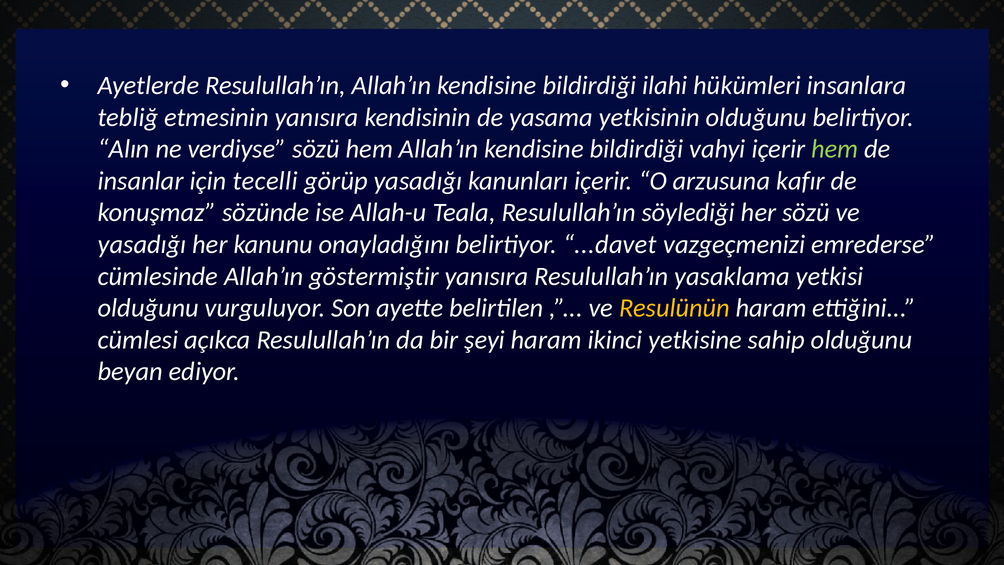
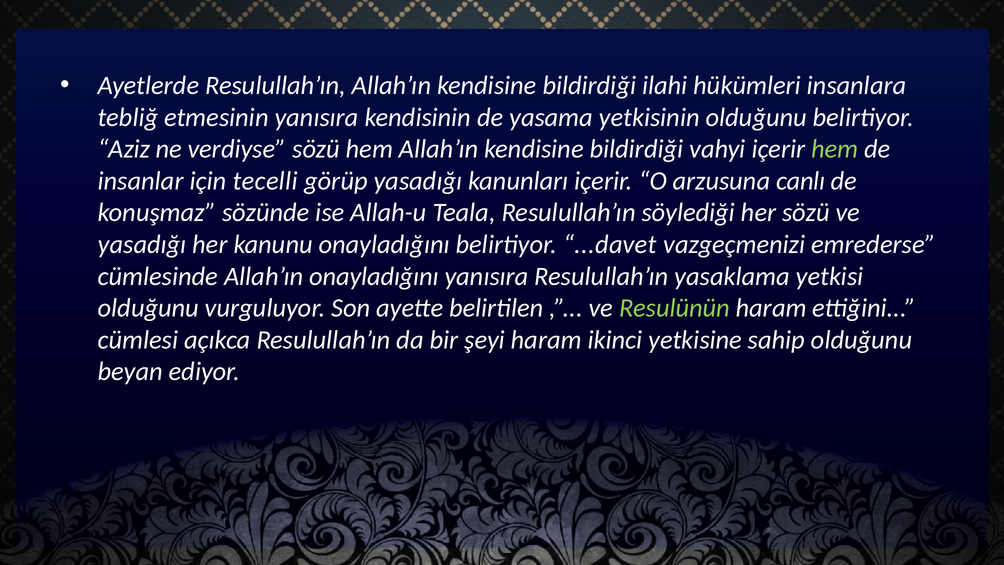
Alın: Alın -> Aziz (124, 149)
kafır: kafır -> canlı (801, 181)
Allah’ın göstermiştir: göstermiştir -> onayladığını (374, 276)
Resulünün colour: yellow -> light green (674, 308)
